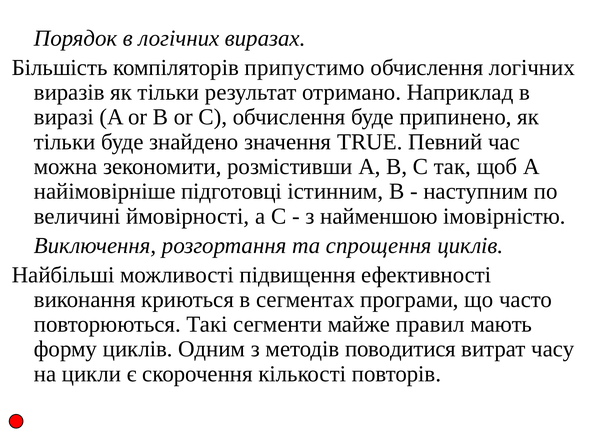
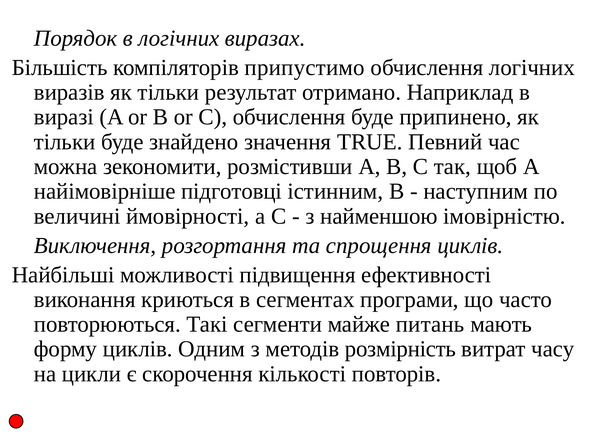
правил: правил -> питань (430, 324)
поводитися: поводитися -> розмірність (400, 349)
